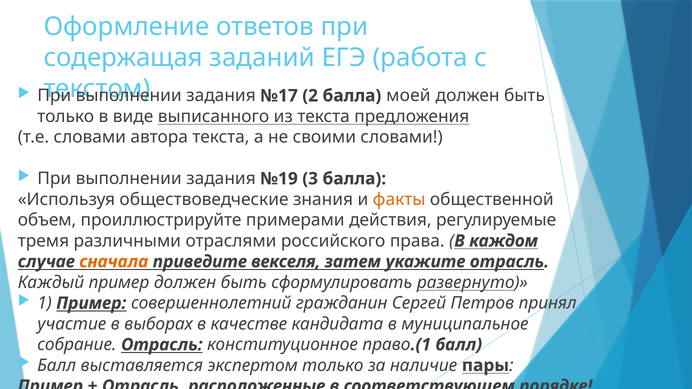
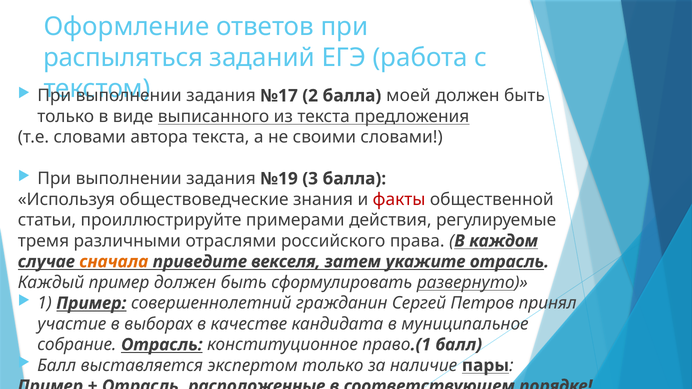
содержащая: содержащая -> распыляться (123, 58)
факты colour: orange -> red (399, 200)
объем: объем -> статьи (47, 220)
